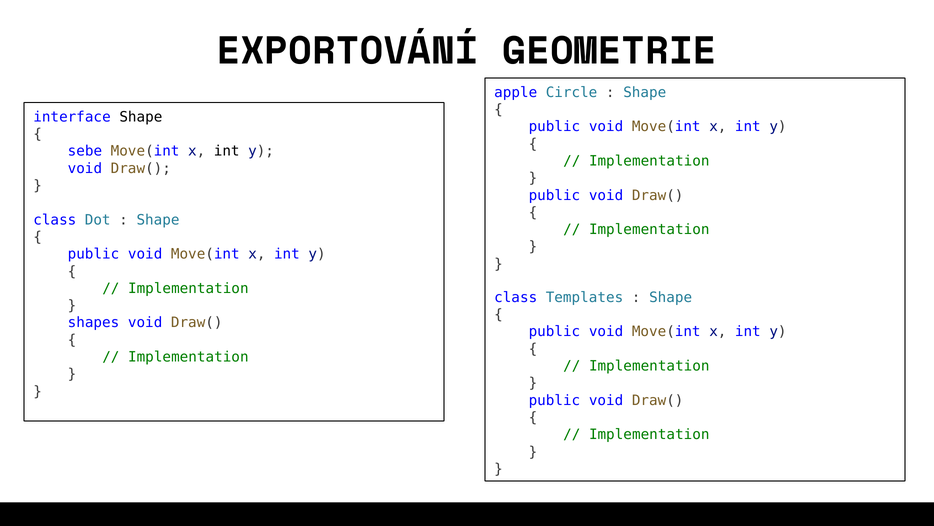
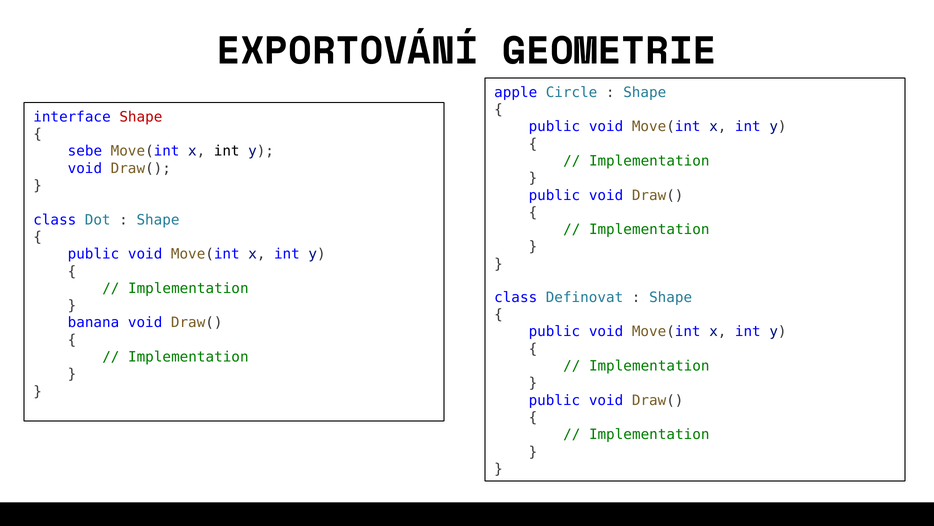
Shape colour: black -> red (141, 117)
Templates: Templates -> Definovat (584, 297)
shapes: shapes -> banana (93, 322)
